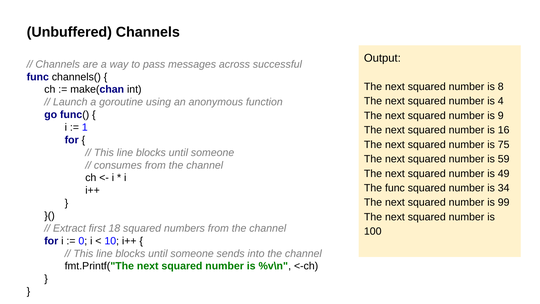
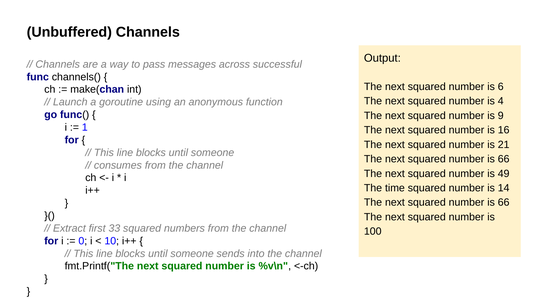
8: 8 -> 6 (501, 87)
75: 75 -> 21 (504, 144)
59: 59 -> 66 (504, 159)
The func: func -> time (395, 188)
34: 34 -> 14 (504, 188)
99: 99 -> 66 (504, 202)
18: 18 -> 33 (114, 228)
